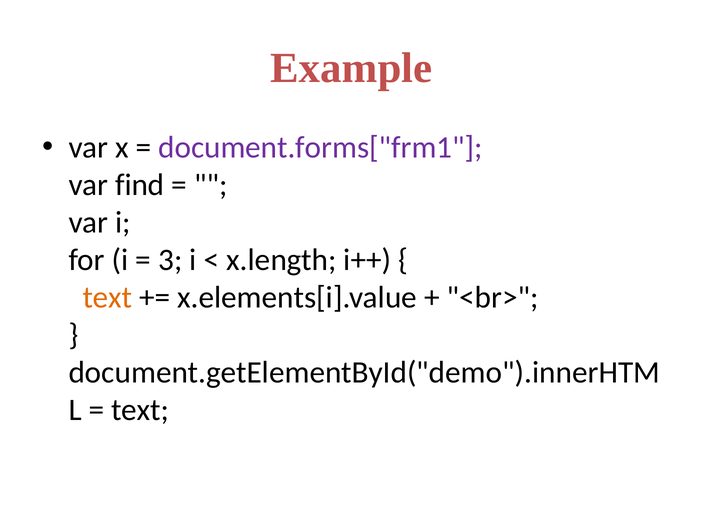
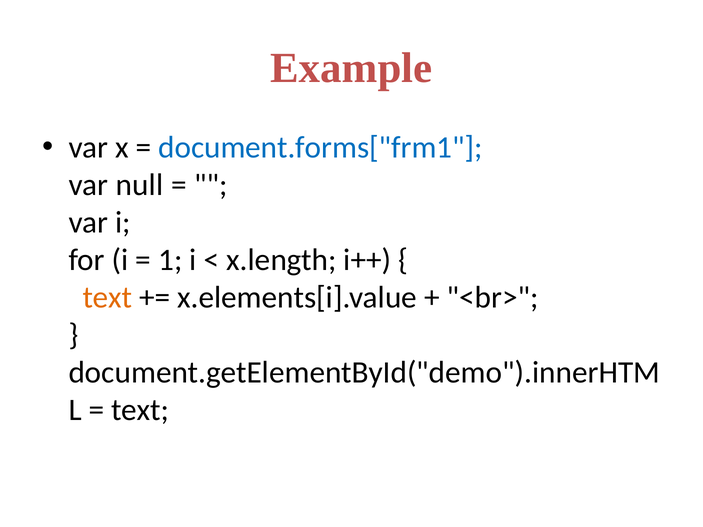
document.forms["frm1 colour: purple -> blue (320, 147)
find: find -> null (140, 185)
3: 3 -> 1 (170, 260)
